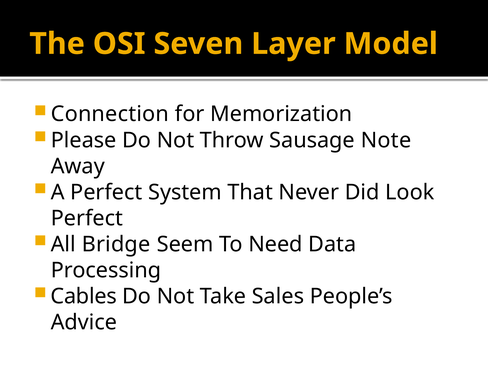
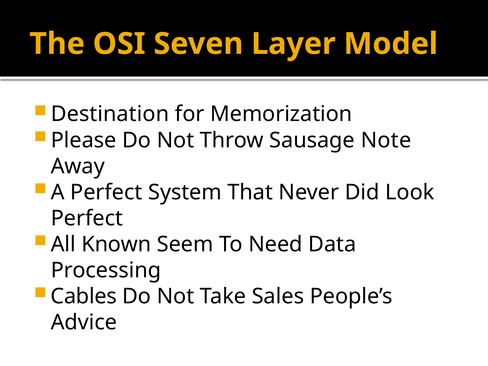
Connection: Connection -> Destination (110, 114)
Bridge: Bridge -> Known (116, 244)
